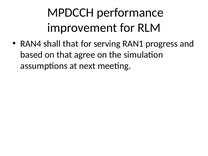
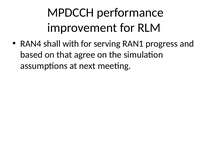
shall that: that -> with (71, 44)
